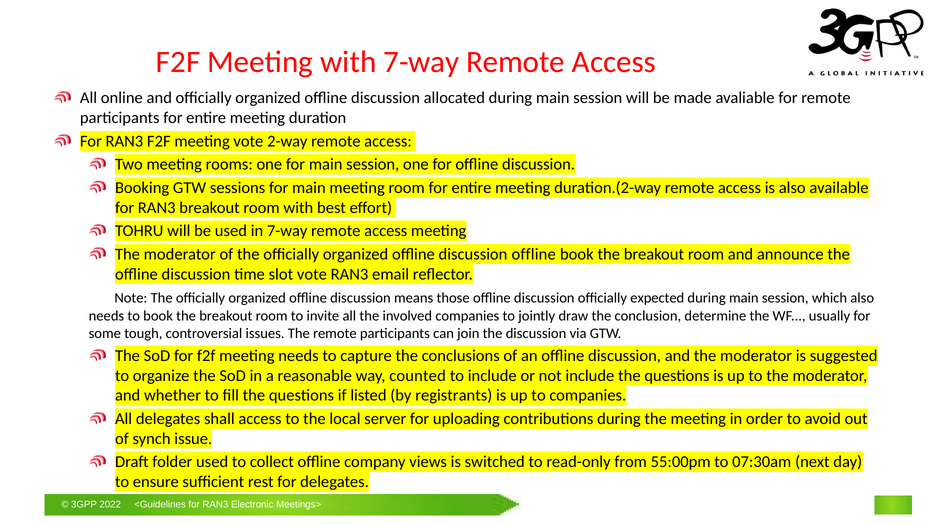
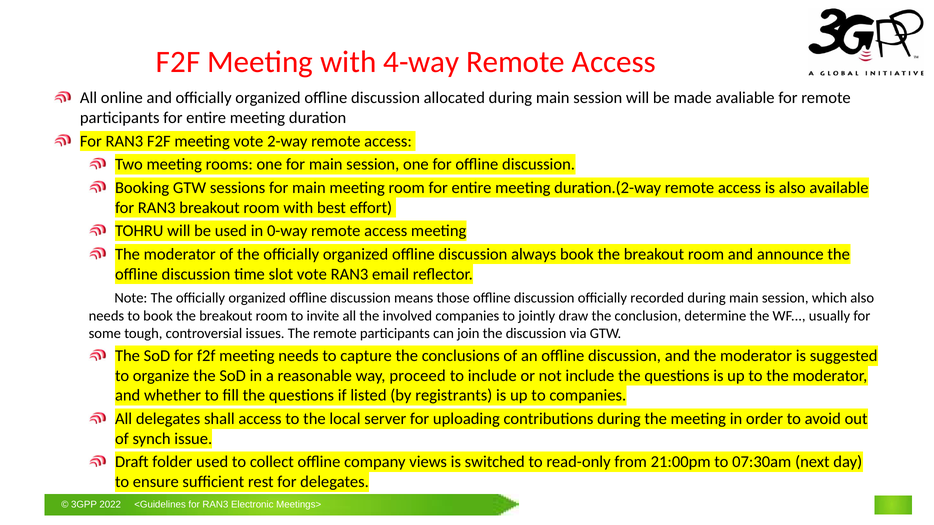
with 7-way: 7-way -> 4-way (421, 62)
in 7-way: 7-way -> 0-way (287, 231)
discussion offline: offline -> always (534, 254)
expected: expected -> recorded (657, 298)
counted: counted -> proceed (418, 376)
55:00pm: 55:00pm -> 21:00pm (681, 462)
